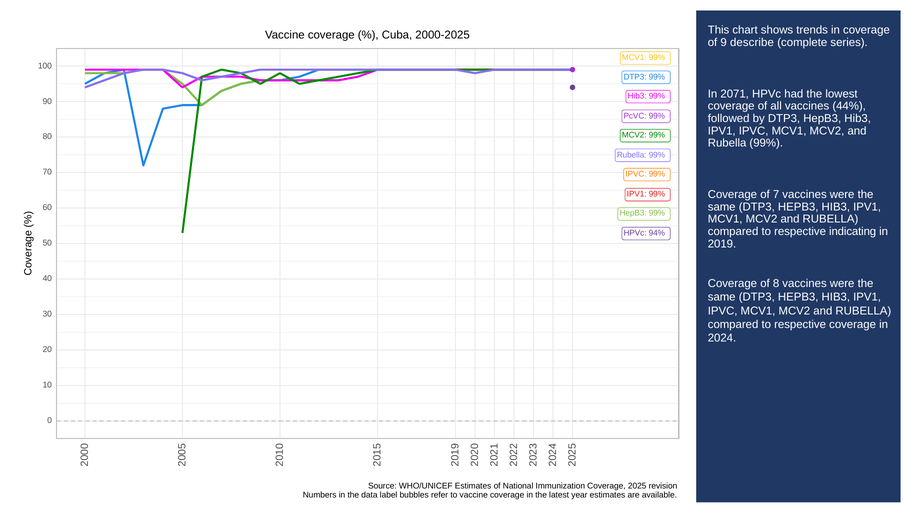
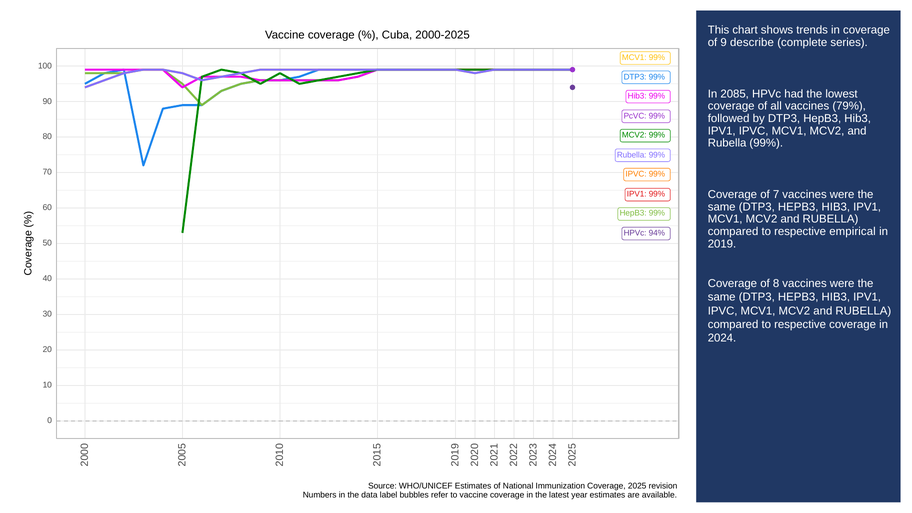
2071: 2071 -> 2085 (735, 94)
44%: 44% -> 79% (849, 106)
indicating: indicating -> empirical (853, 232)
